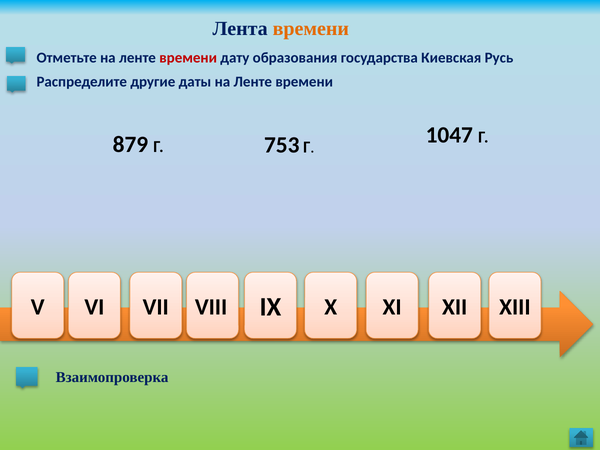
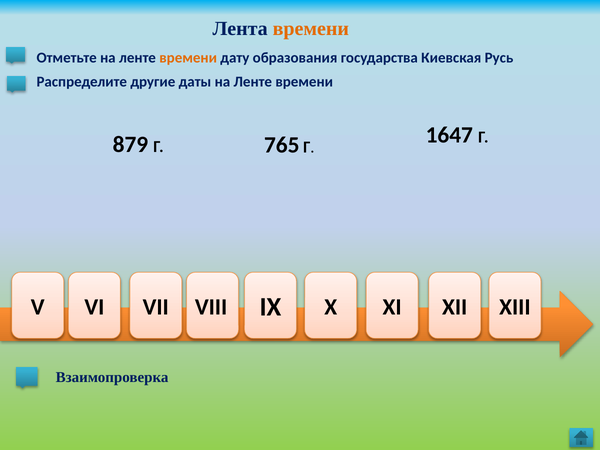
времени colour: red -> orange (188, 58)
1047: 1047 -> 1647 (449, 135)
753: 753 -> 765 (282, 145)
